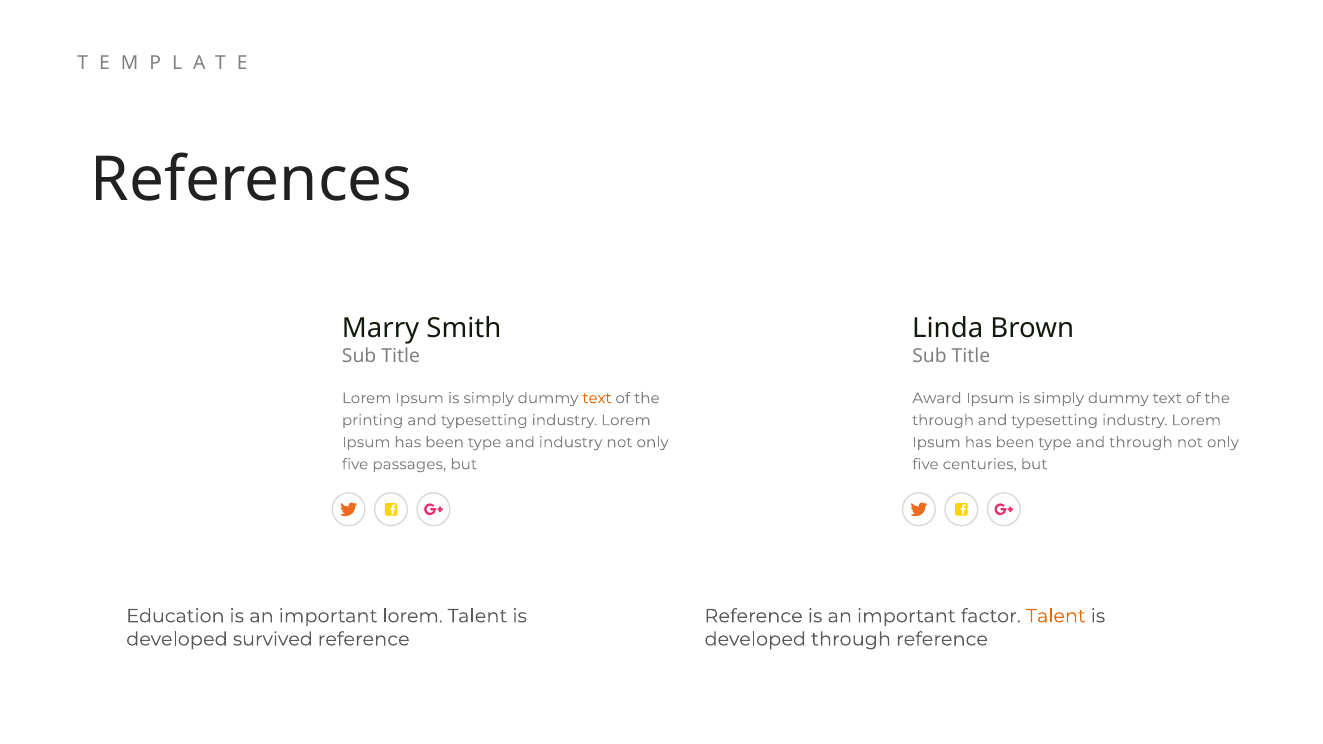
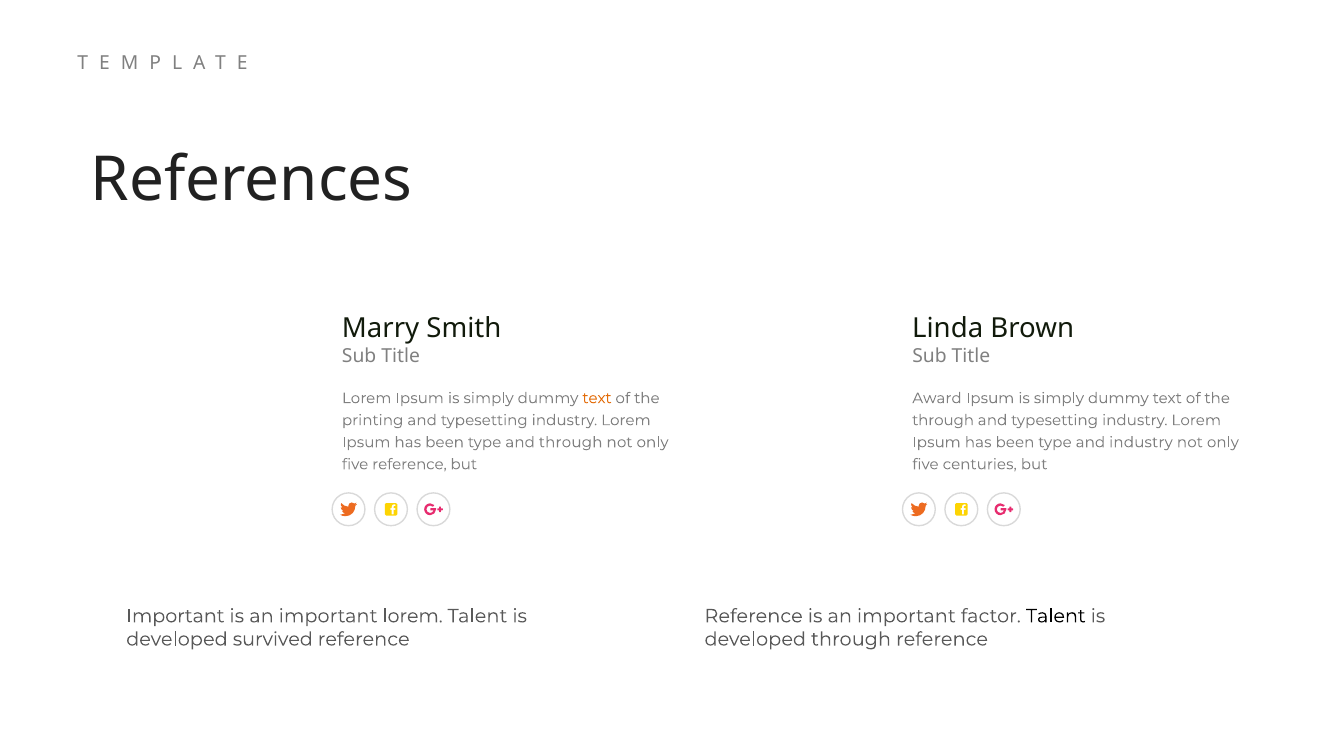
and industry: industry -> through (571, 442)
and through: through -> industry (1141, 442)
five passages: passages -> reference (409, 464)
Education: Education -> Important (175, 616)
Talent colour: orange -> black (1056, 616)
